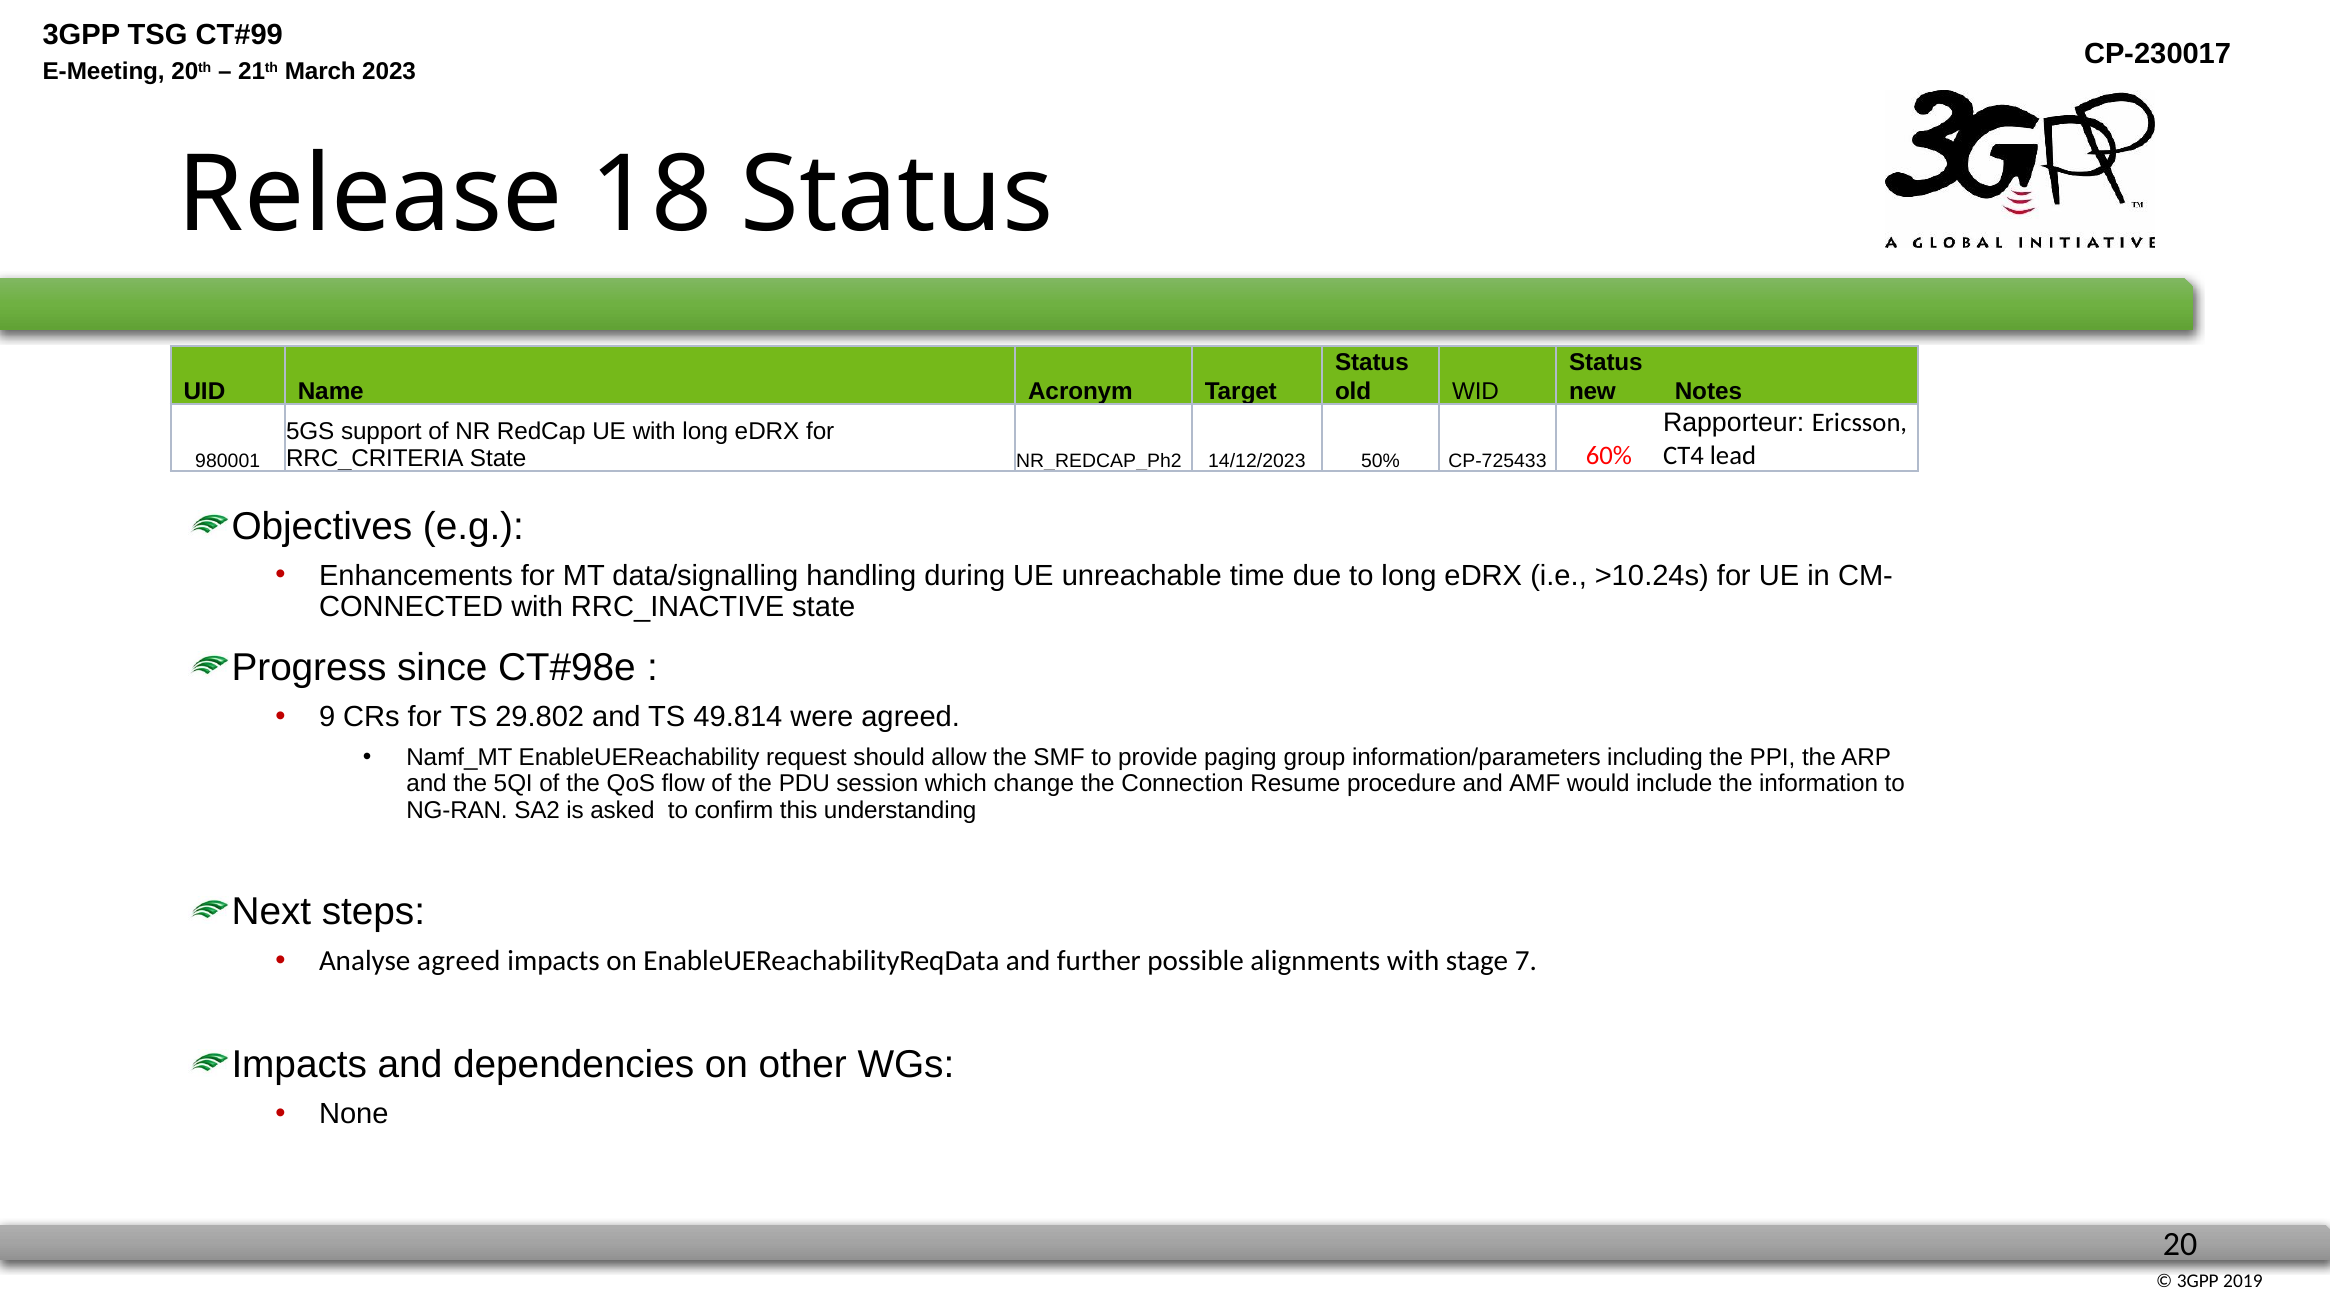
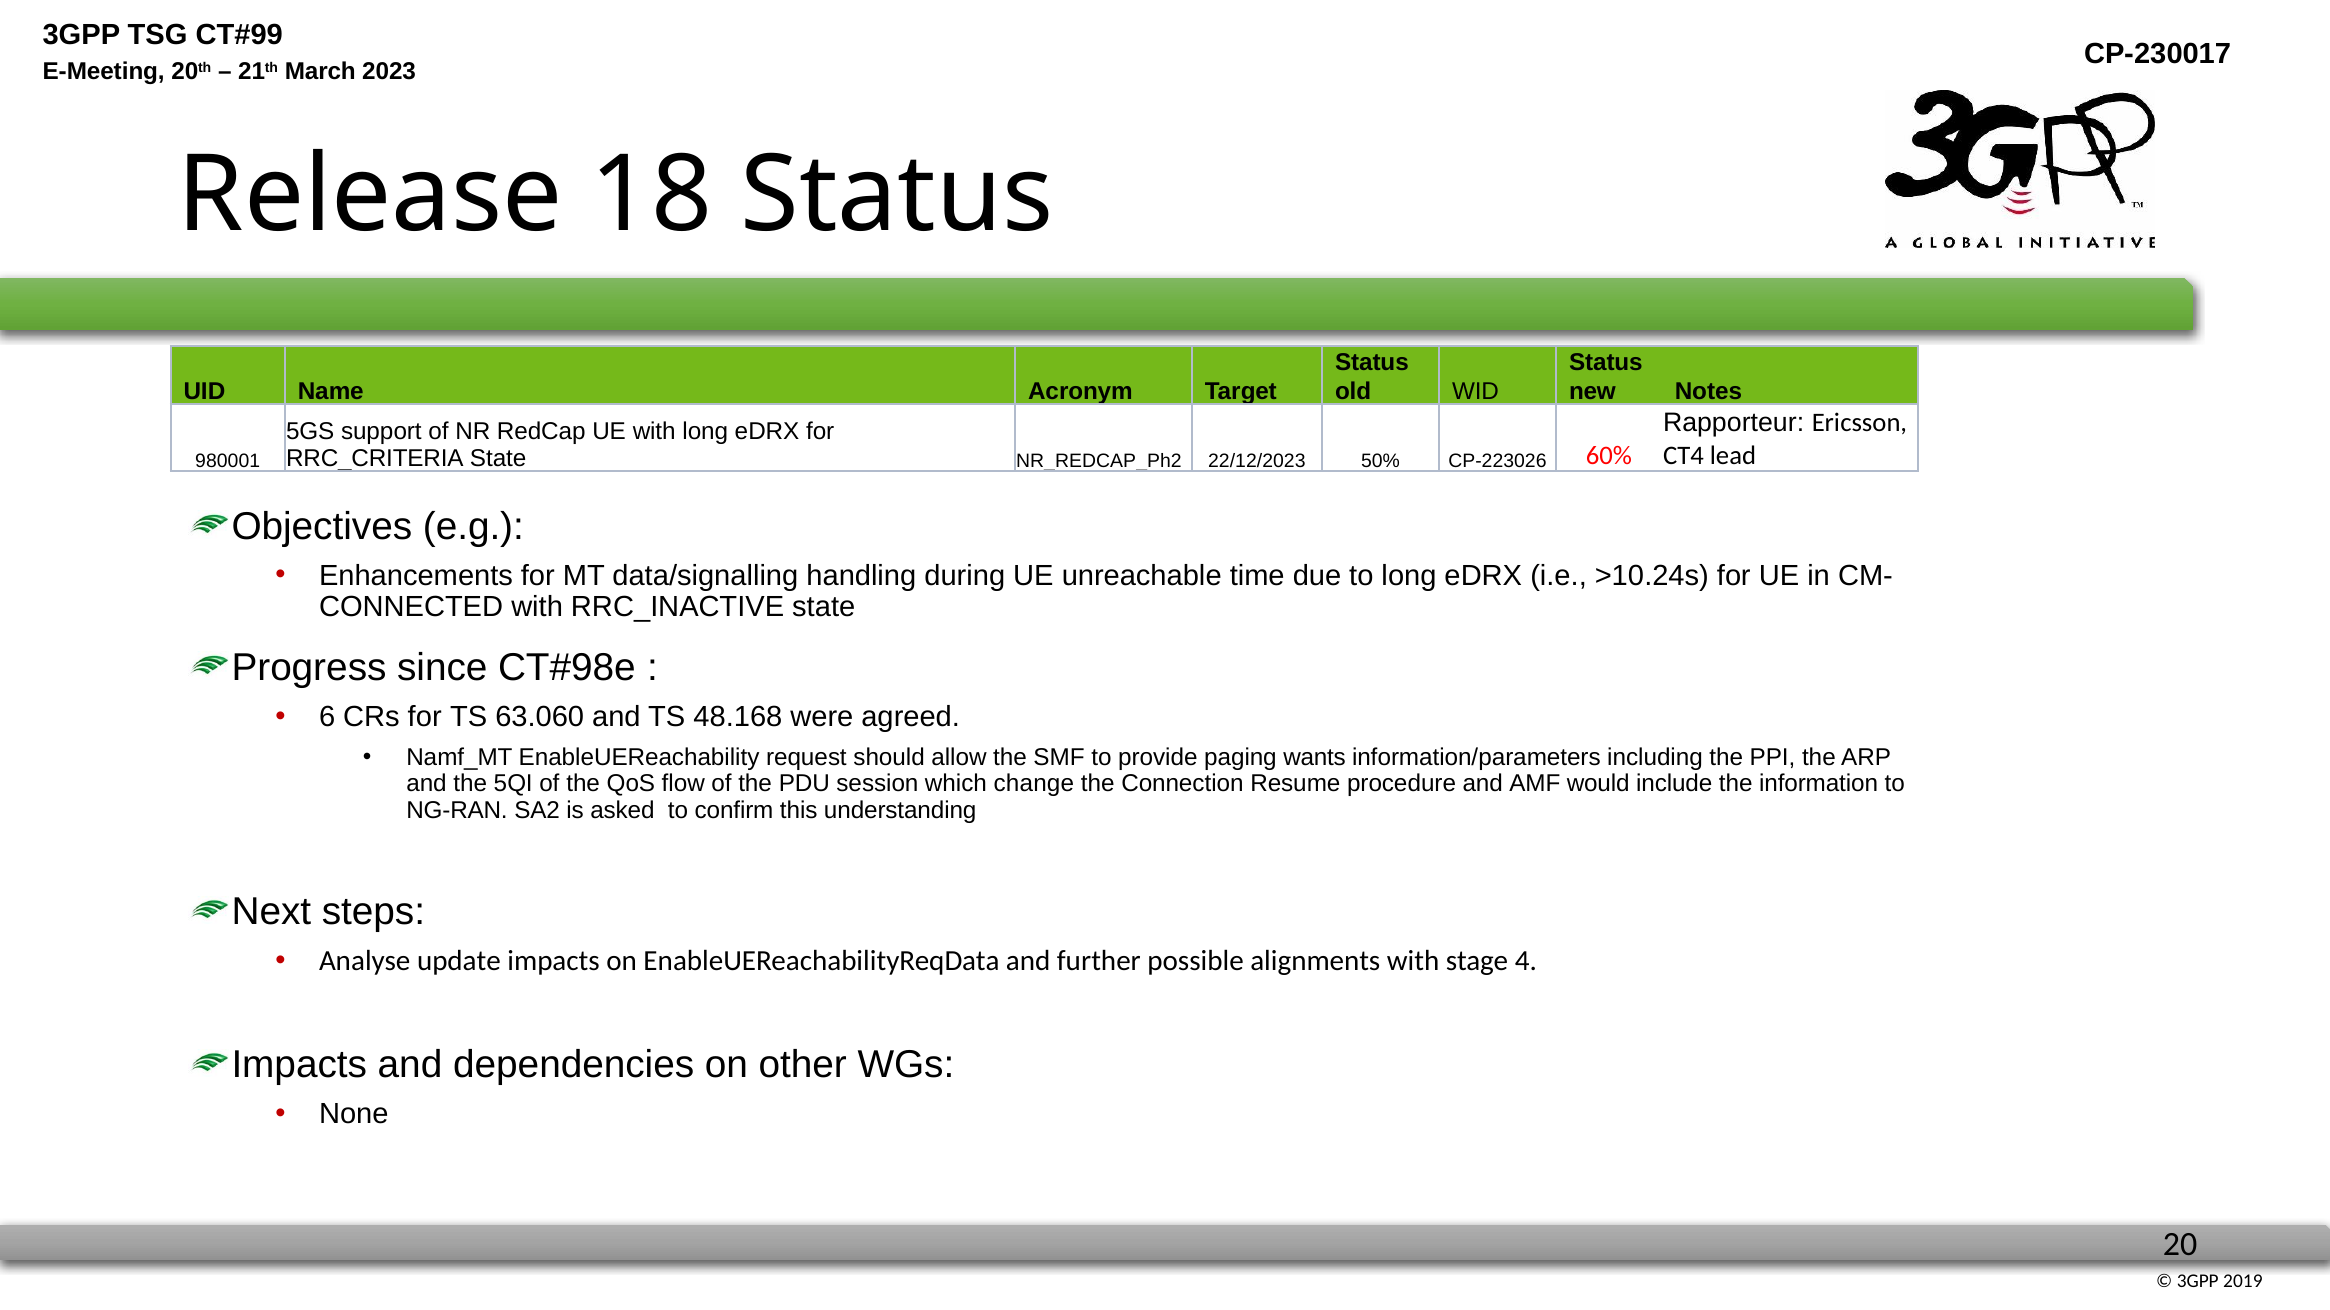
14/12/2023: 14/12/2023 -> 22/12/2023 (1257, 461)
CP-725433: CP-725433 -> CP-223026 (1497, 461)
9: 9 -> 6 (327, 717)
29.802: 29.802 -> 63.060 (540, 717)
49.814: 49.814 -> 48.168 (738, 717)
group: group -> wants (1315, 758)
Analyse agreed: agreed -> update (459, 961)
7: 7 -> 4 (1526, 961)
